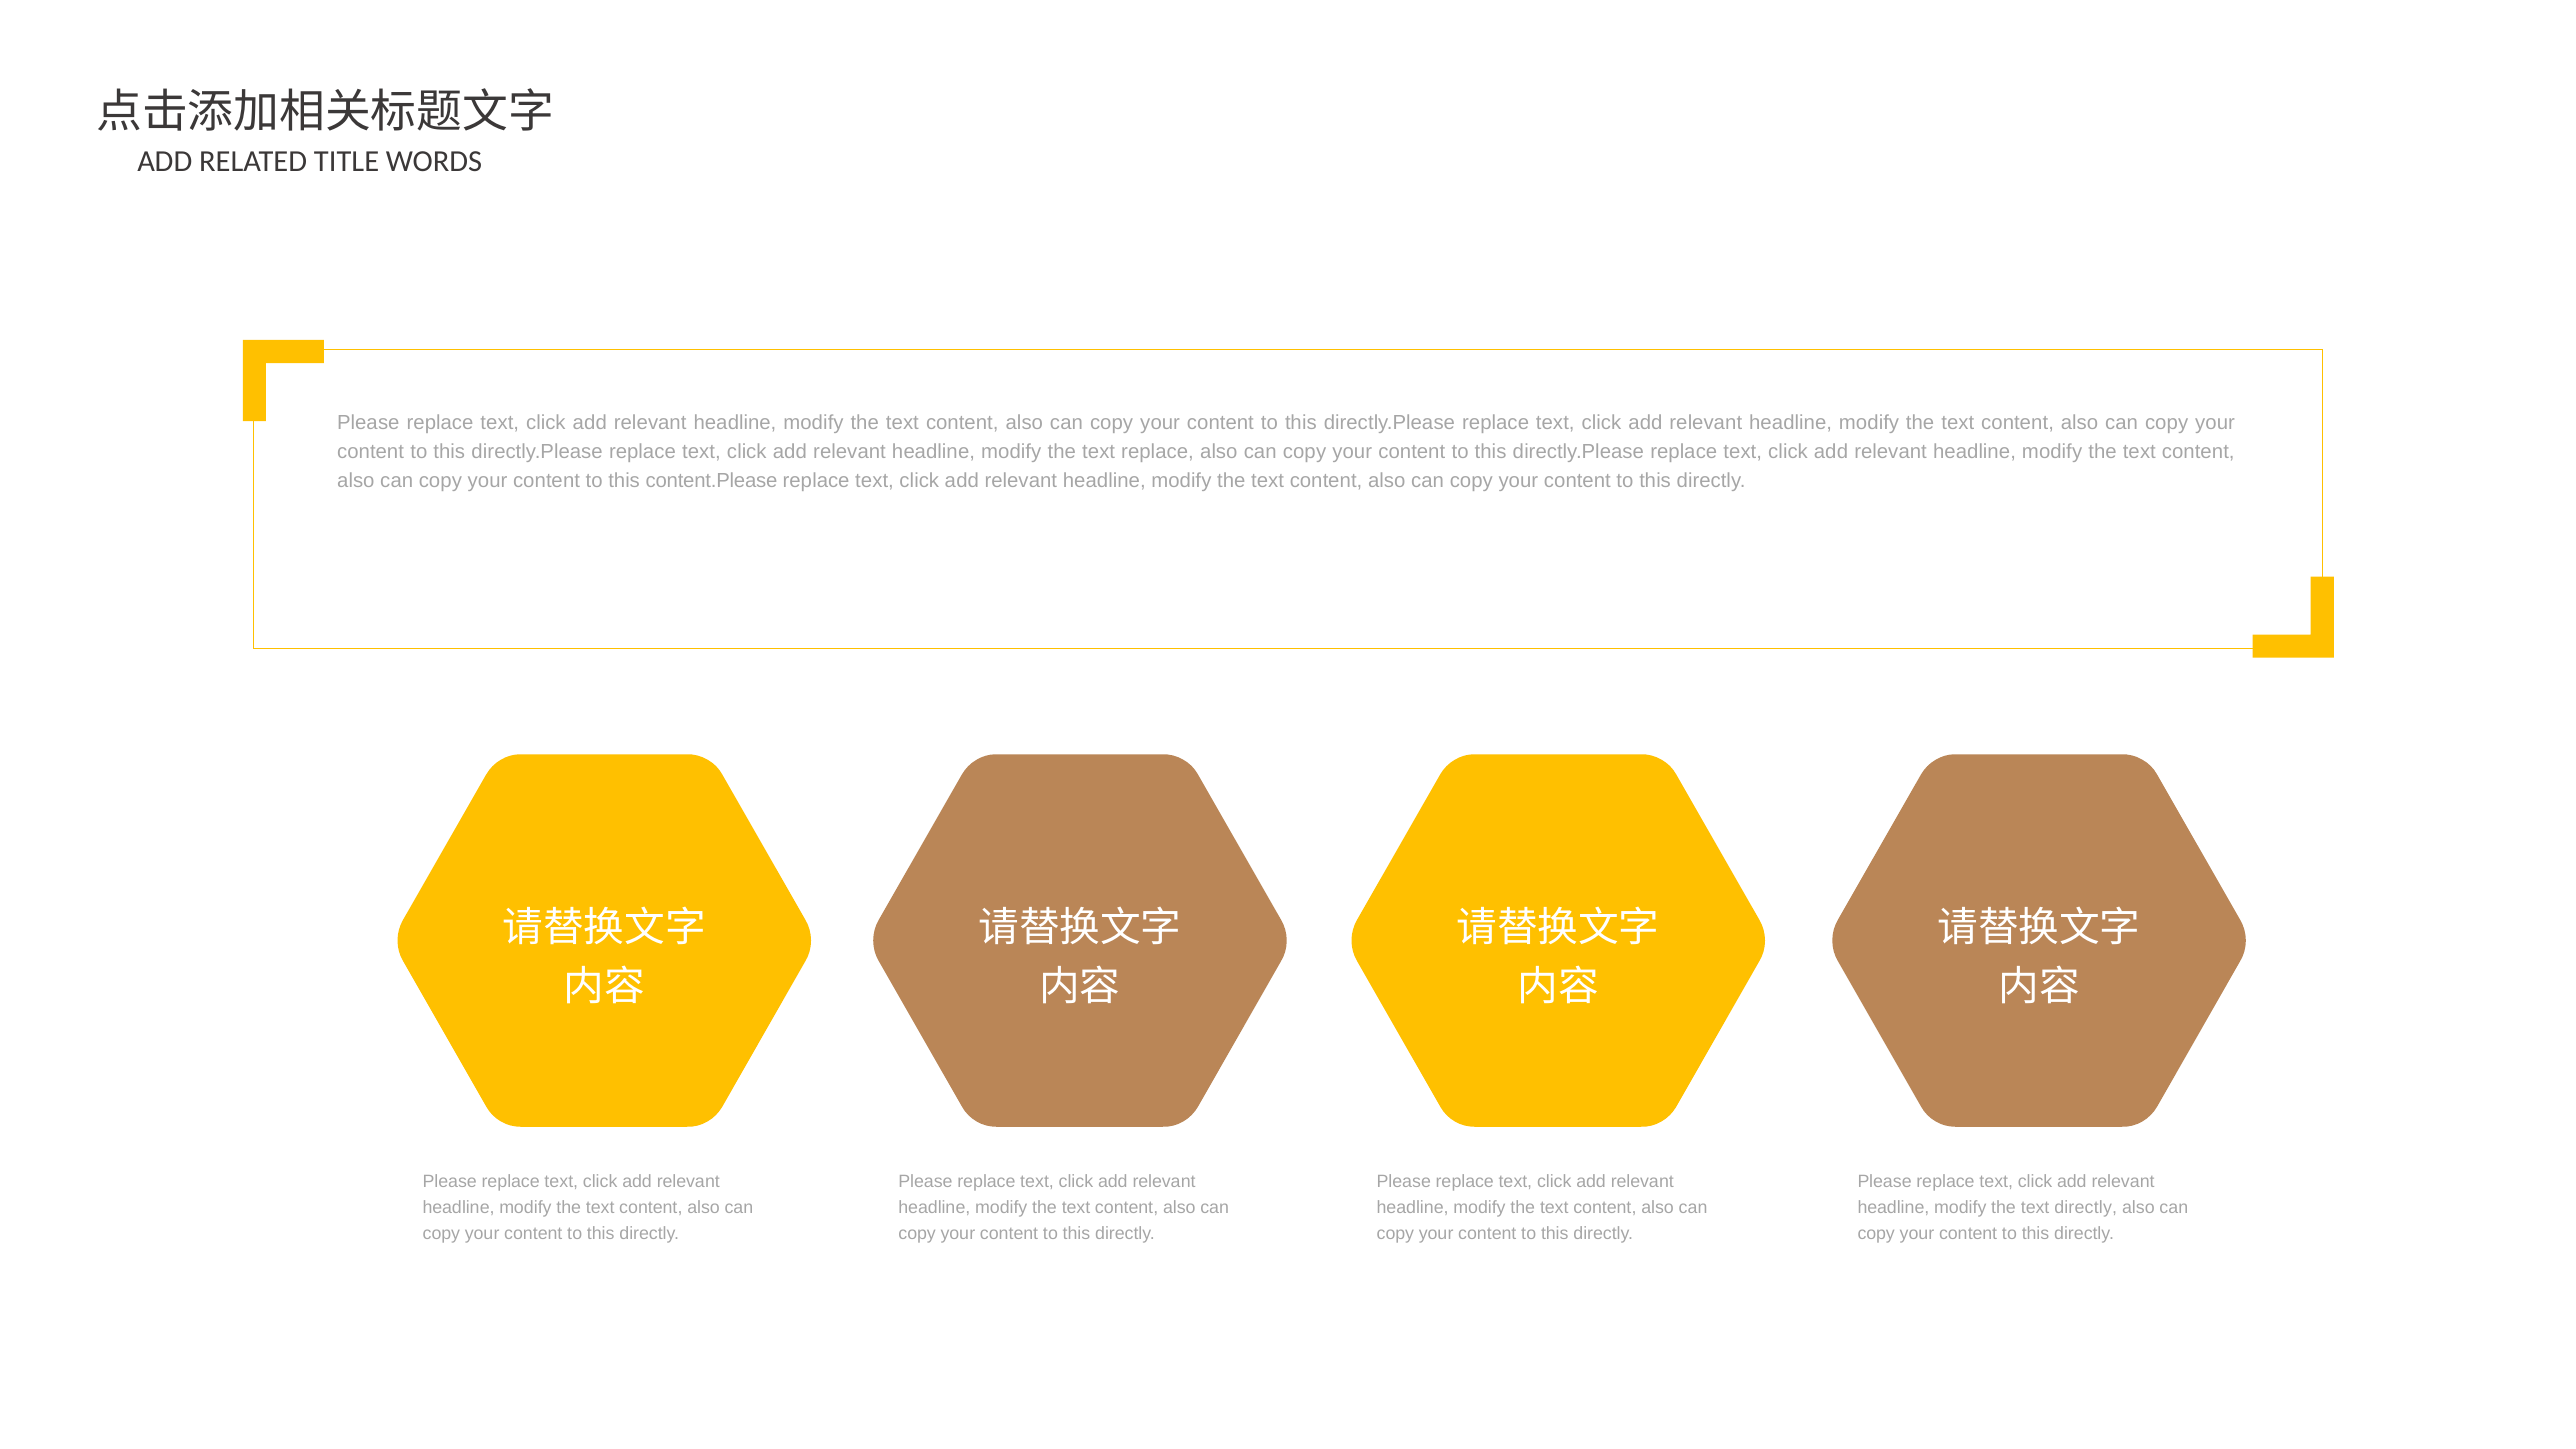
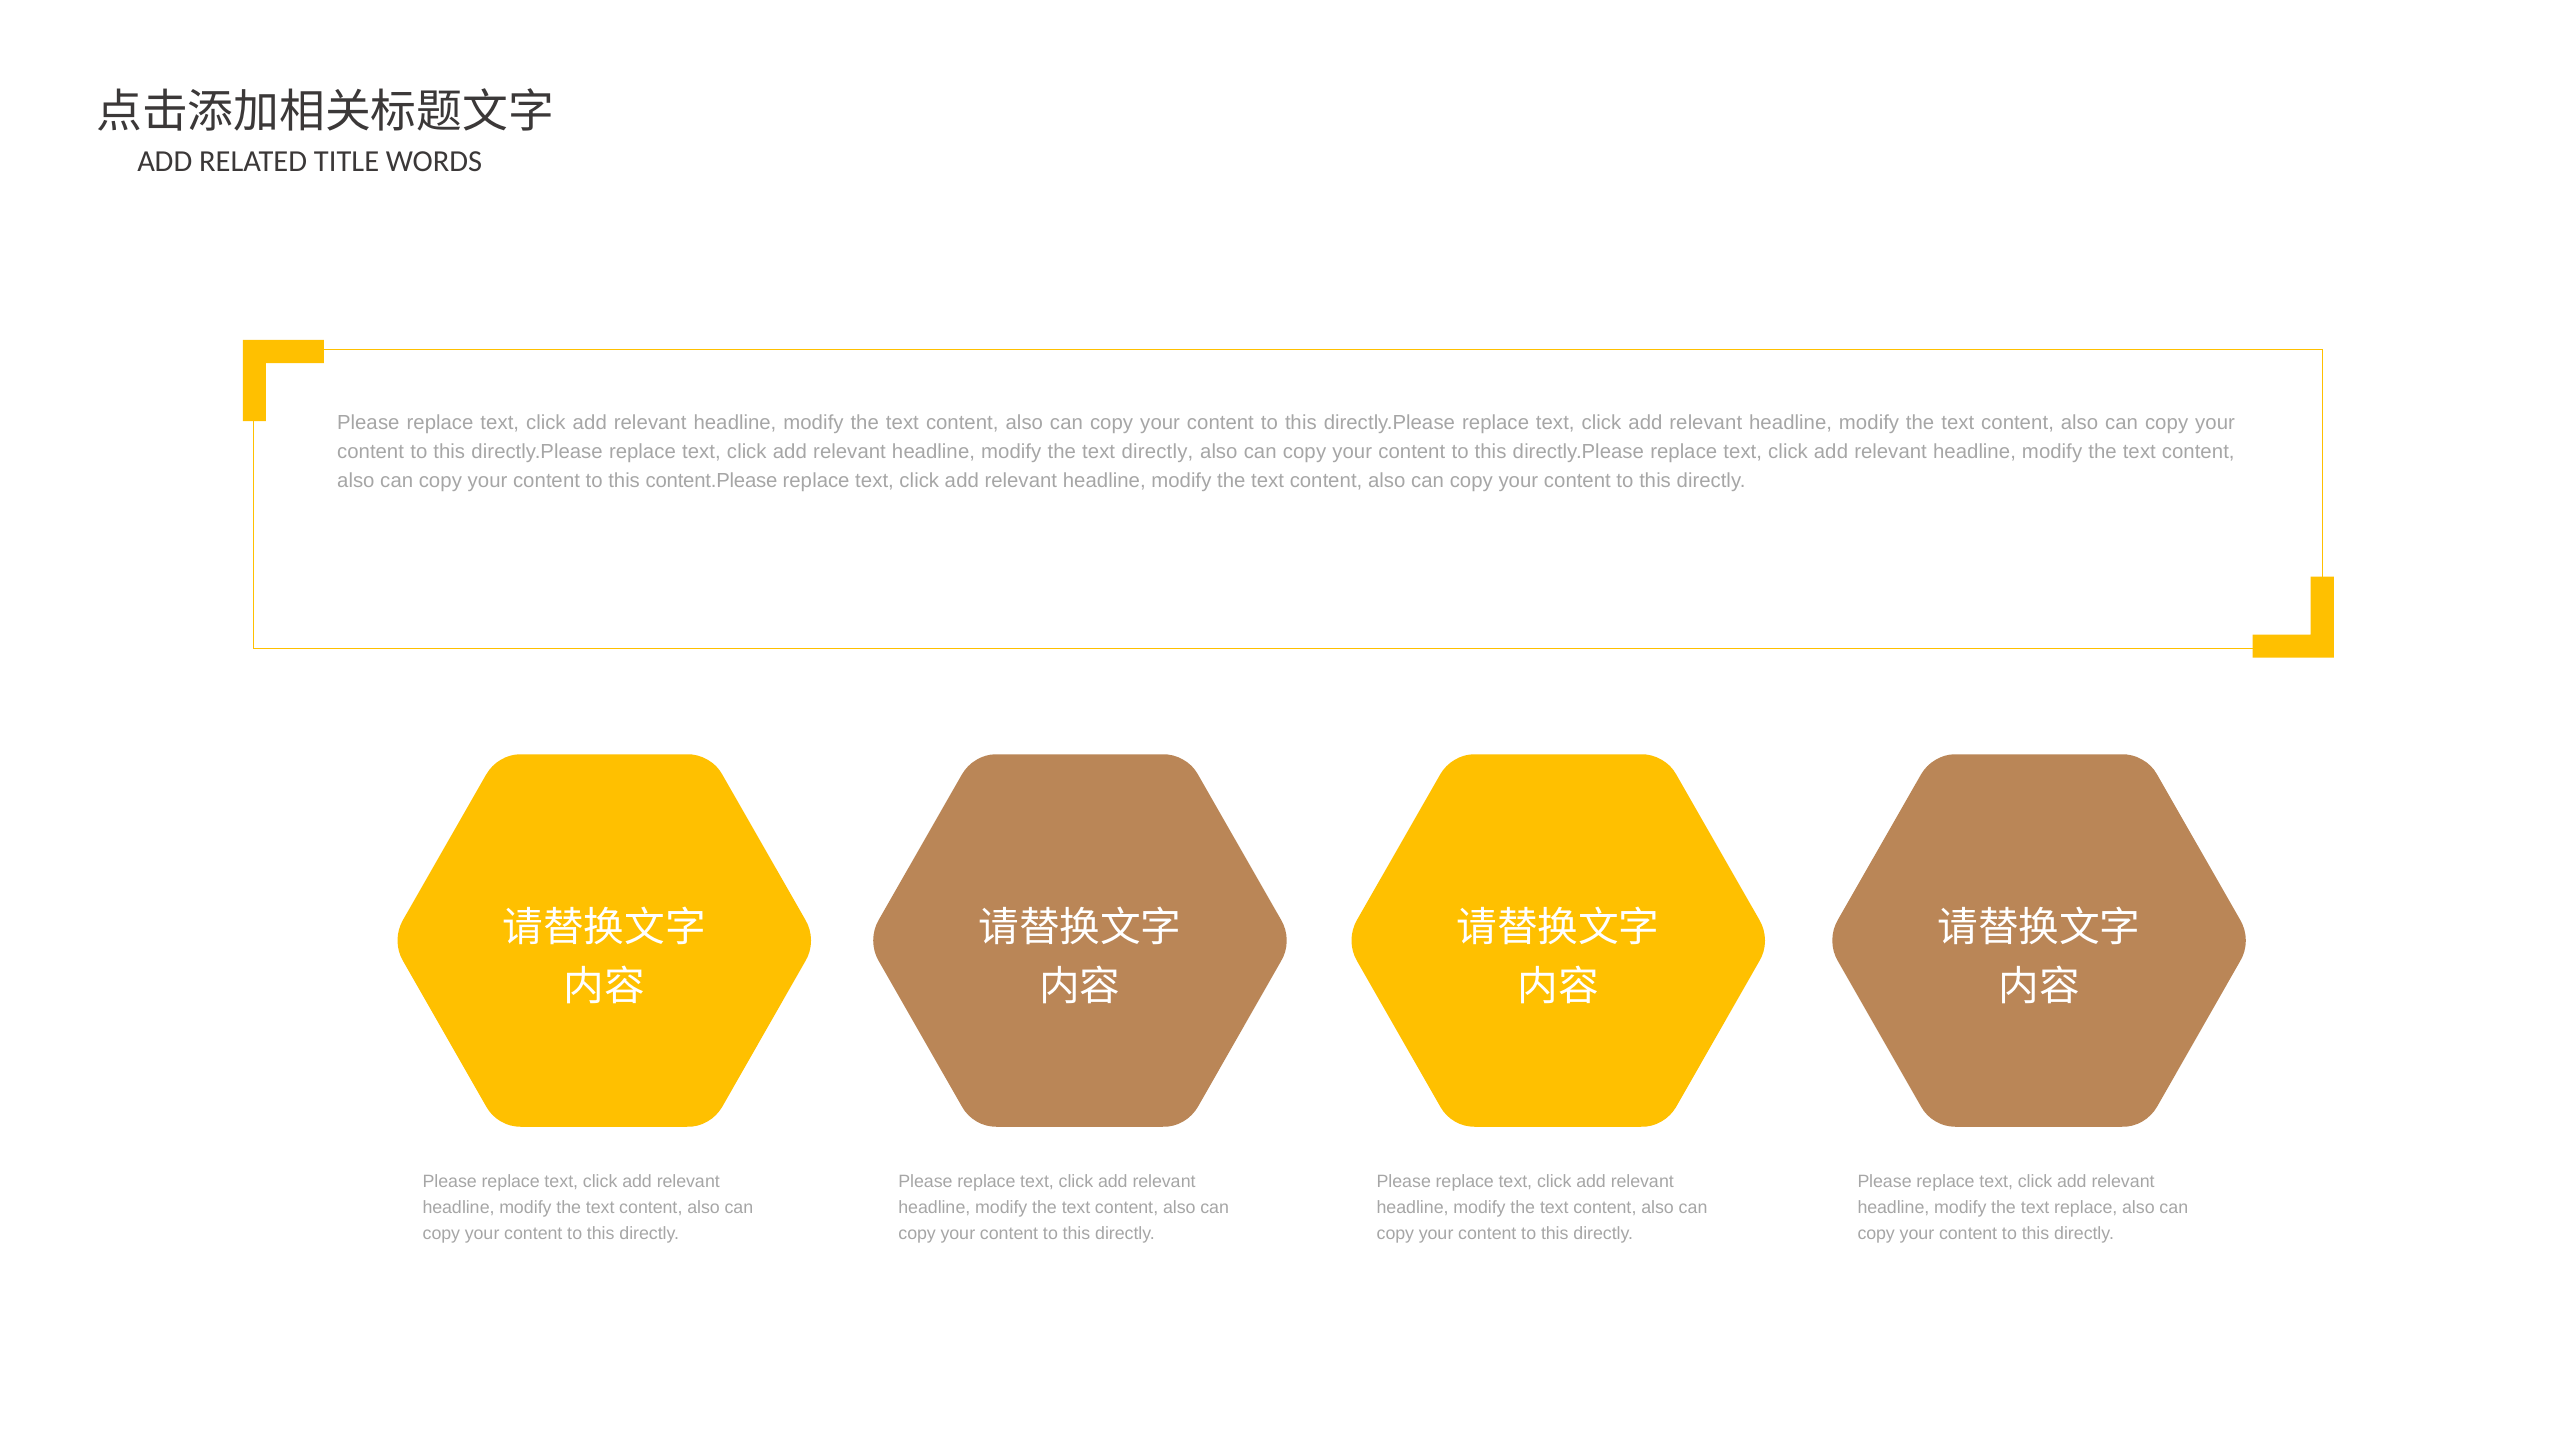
text replace: replace -> directly (1157, 452)
text directly: directly -> replace (2086, 1208)
